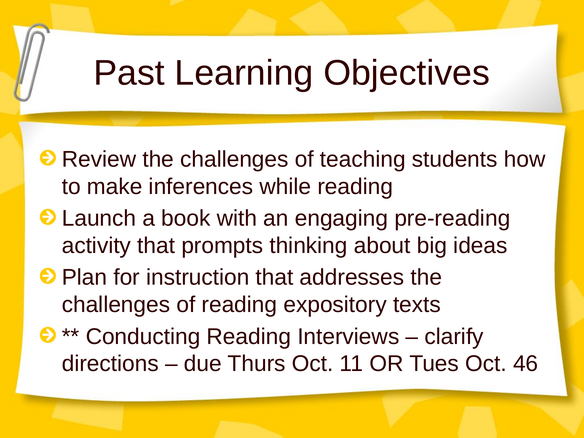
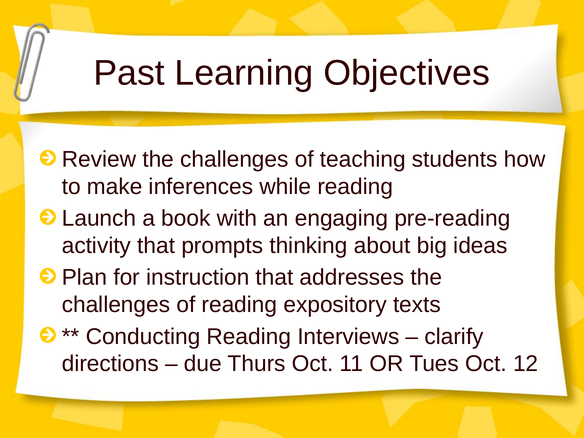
46: 46 -> 12 (526, 364)
